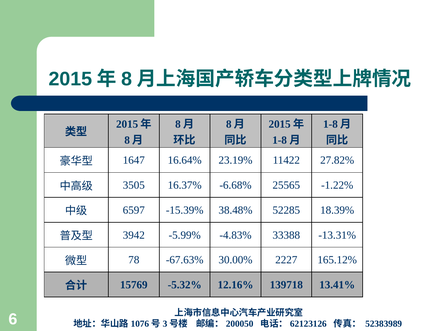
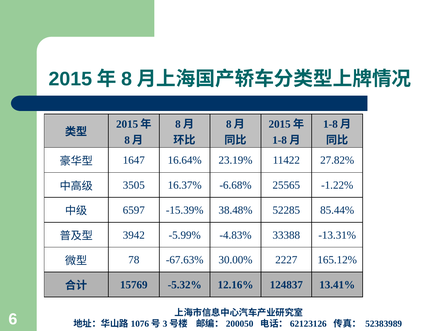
18.39%: 18.39% -> 85.44% (337, 210)
139718: 139718 -> 124837 (286, 285)
